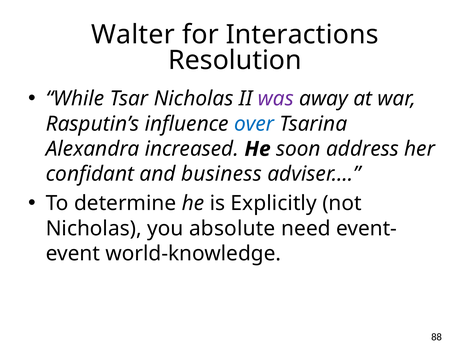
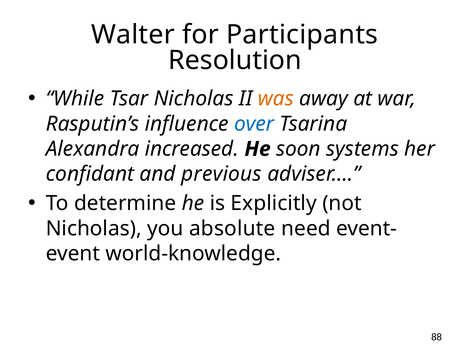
Interactions: Interactions -> Participants (302, 35)
was colour: purple -> orange (276, 99)
address: address -> systems (362, 149)
business: business -> previous (221, 174)
